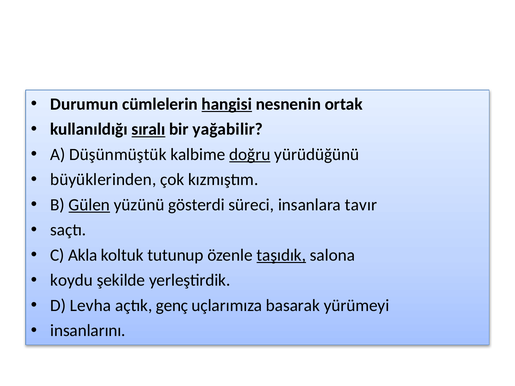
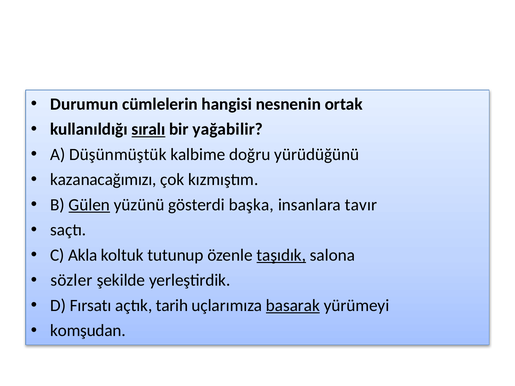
hangisi underline: present -> none (227, 104)
doğru underline: present -> none (250, 155)
büyüklerinden: büyüklerinden -> kazanacağımızı (103, 180)
süreci: süreci -> başka (251, 205)
koydu: koydu -> sözler (71, 280)
Levha: Levha -> Fırsatı (91, 306)
genç: genç -> tarih (172, 306)
basarak underline: none -> present (293, 306)
insanlarını: insanlarını -> komşudan (88, 331)
